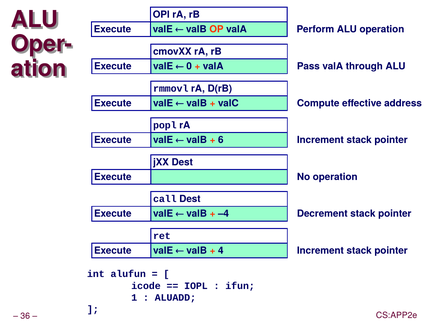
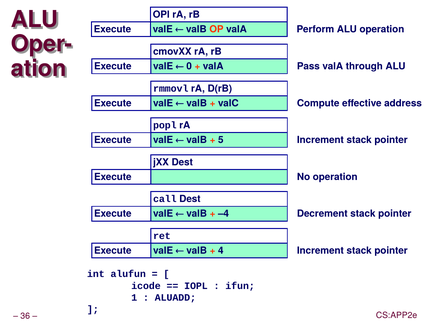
6: 6 -> 5 (221, 140)
